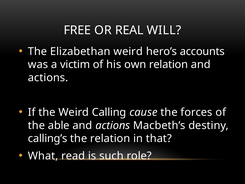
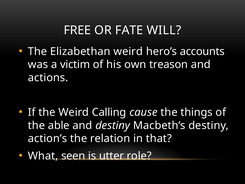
REAL: REAL -> FATE (129, 30)
own relation: relation -> treason (169, 64)
forces: forces -> things (197, 112)
actions: actions -> destiny (113, 125)
calling’s: calling’s -> action’s (48, 138)
read: read -> seen (73, 156)
such: such -> utter (112, 156)
